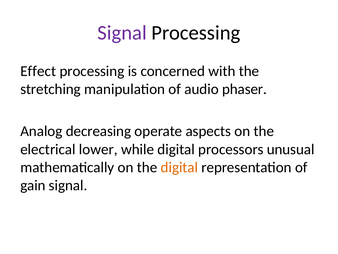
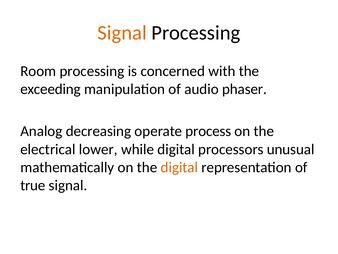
Signal colour: purple -> orange (122, 33)
Effect: Effect -> Room (38, 71)
stretching: stretching -> exceeding (51, 89)
aspects: aspects -> process (208, 131)
gain: gain -> true (33, 185)
